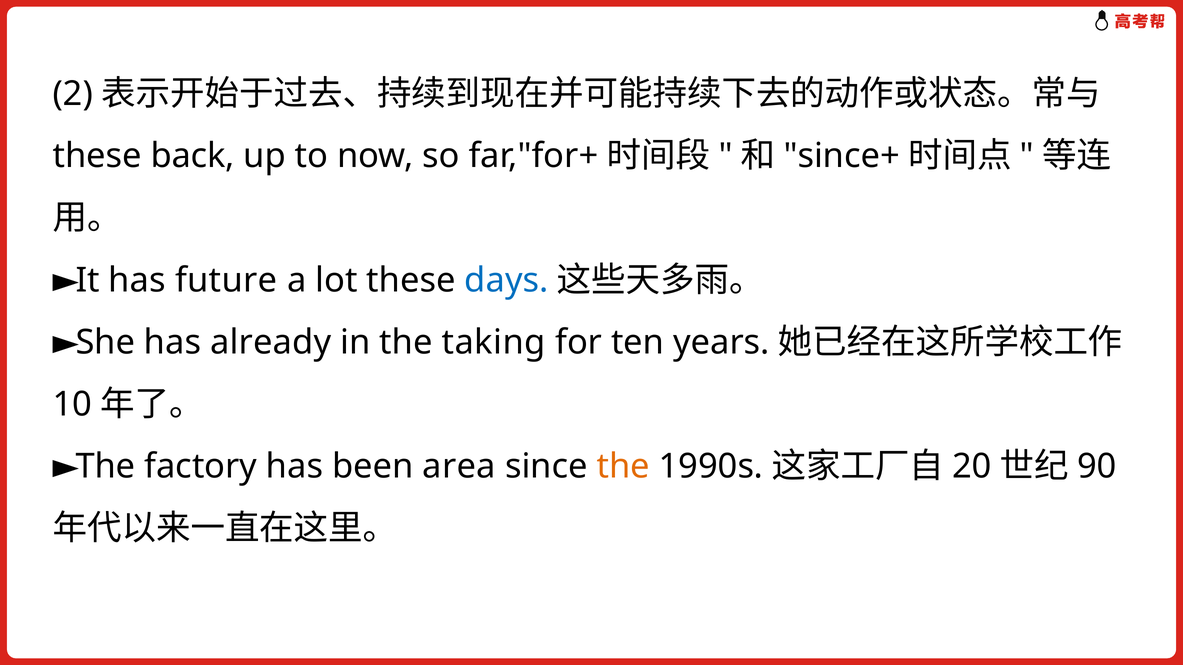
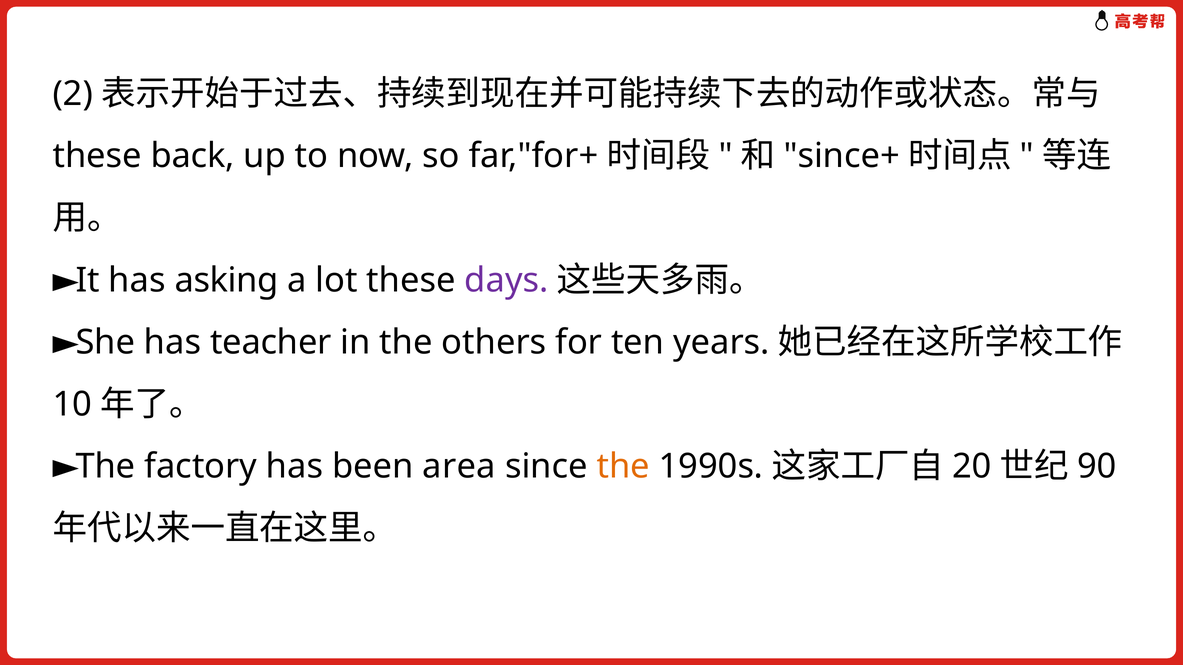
future: future -> asking (227, 280)
days colour: blue -> purple (506, 280)
already: already -> teacher (271, 343)
taking: taking -> others (494, 343)
